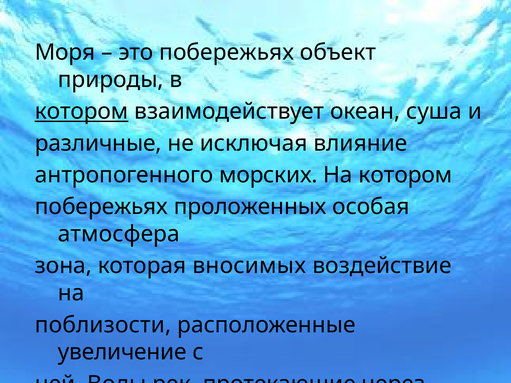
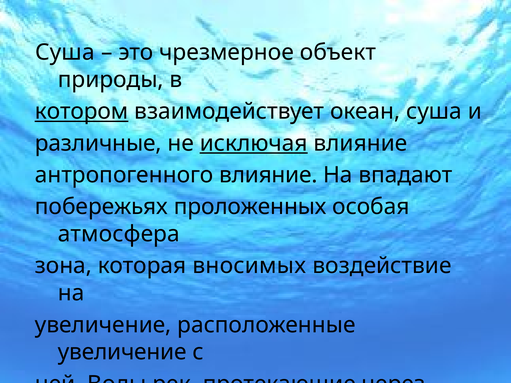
Моря: Моря -> Суша (65, 52)
это побережьях: побережьях -> чрезмерное (227, 52)
исключая underline: none -> present (254, 143)
антропогенного морских: морских -> влияние (268, 175)
На котором: котором -> впадают (405, 175)
поблизости: поблизости -> увеличение (103, 325)
